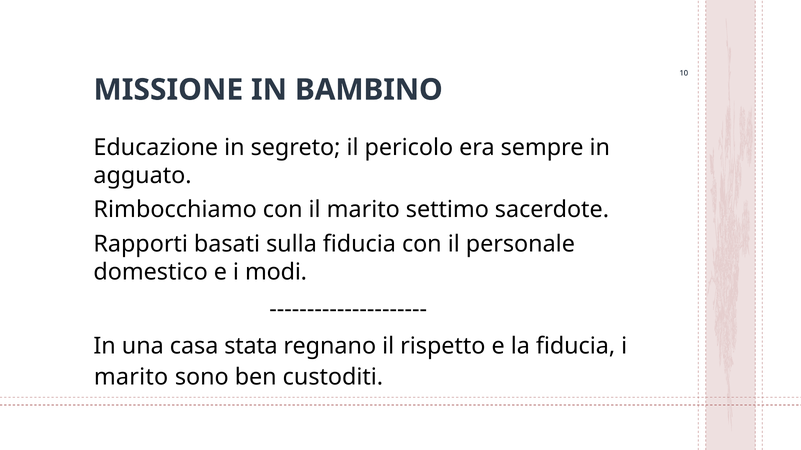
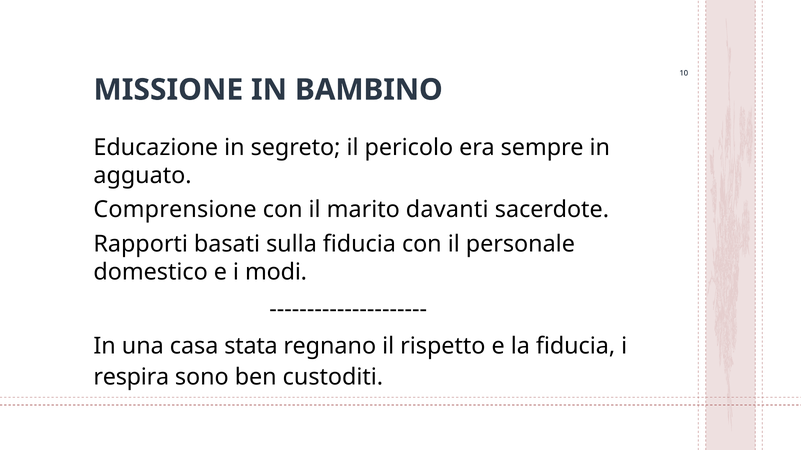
Rimbocchiamo: Rimbocchiamo -> Comprensione (175, 210)
settimo: settimo -> davanti (447, 210)
marito: marito -> respira (131, 377)
